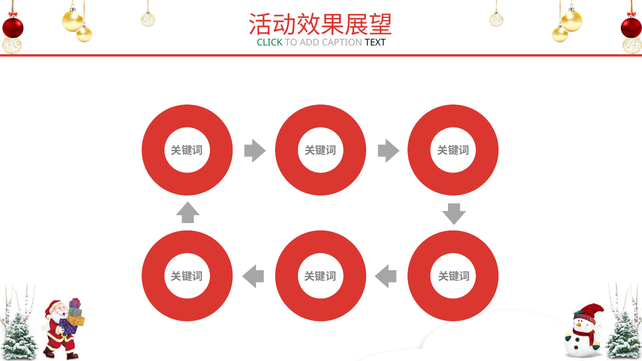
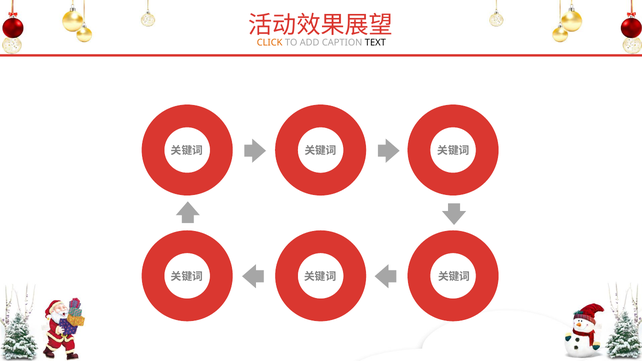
CLICK colour: green -> orange (270, 43)
